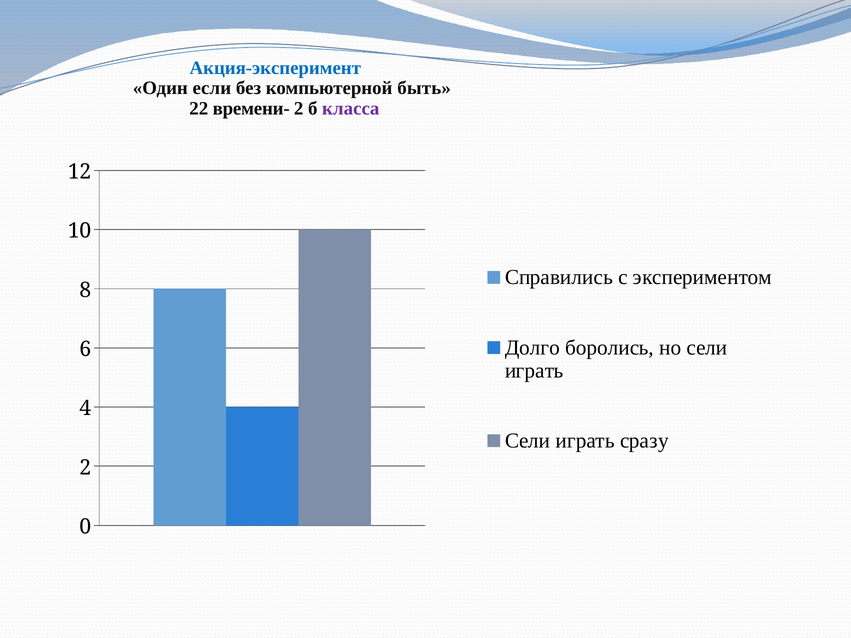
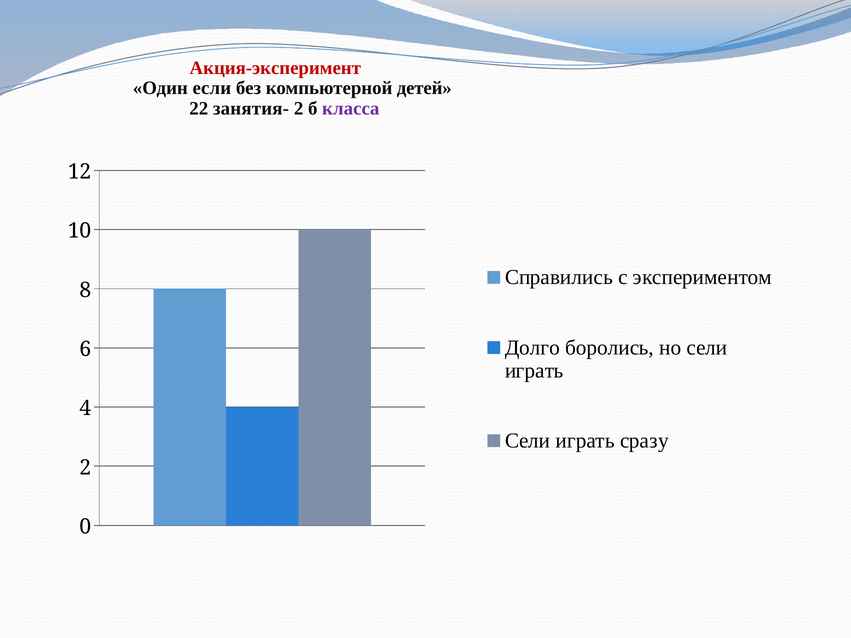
Акция-эксперимент colour: blue -> red (275, 68)
быть: быть -> детей (424, 88)
времени-: времени- -> занятия- (251, 109)
